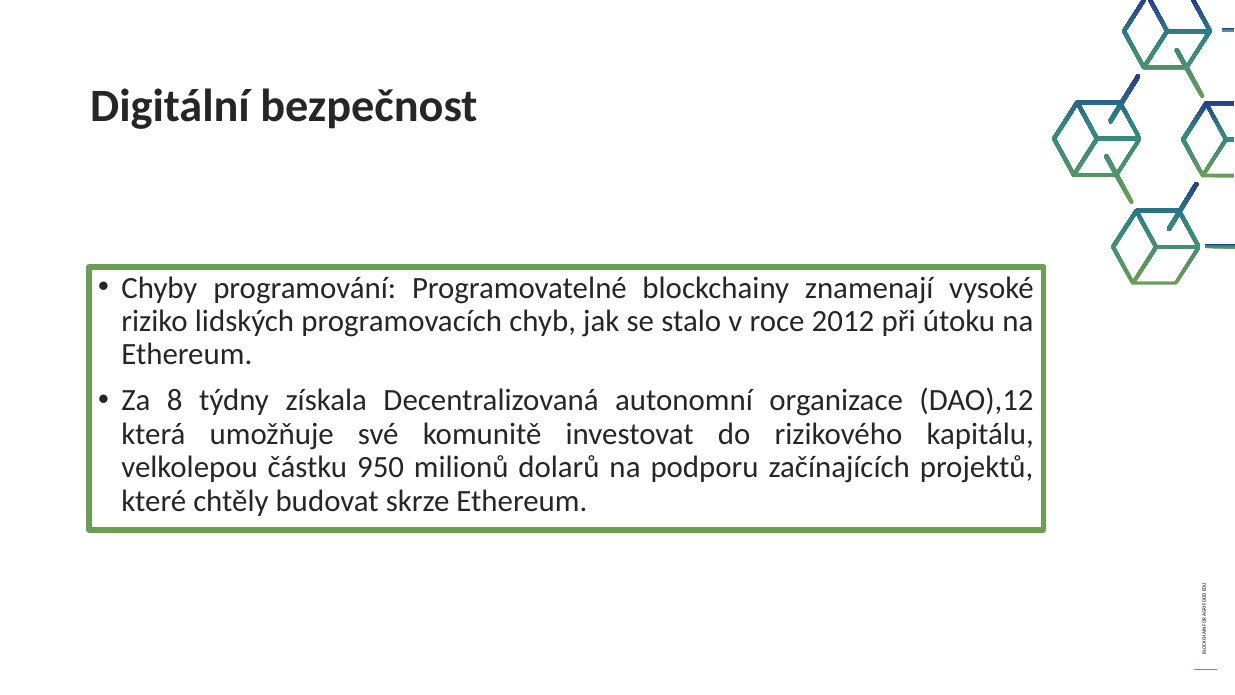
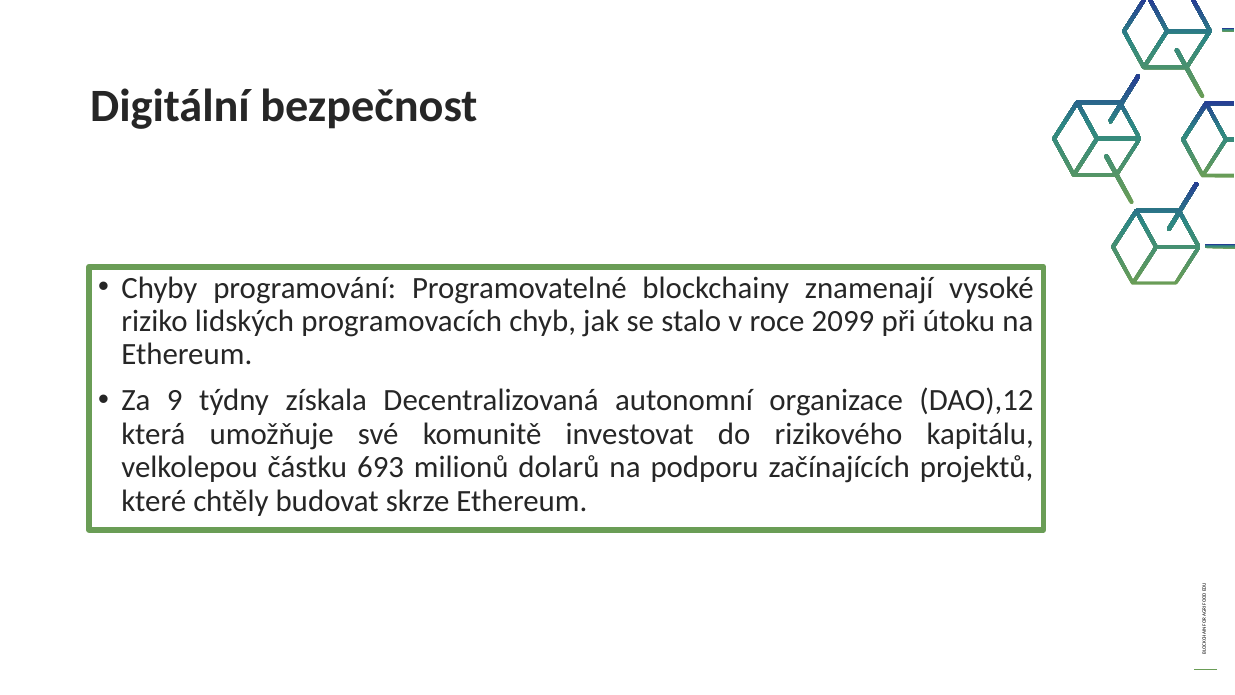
2012: 2012 -> 2099 (843, 321)
8: 8 -> 9 (175, 401)
950: 950 -> 693 (381, 467)
